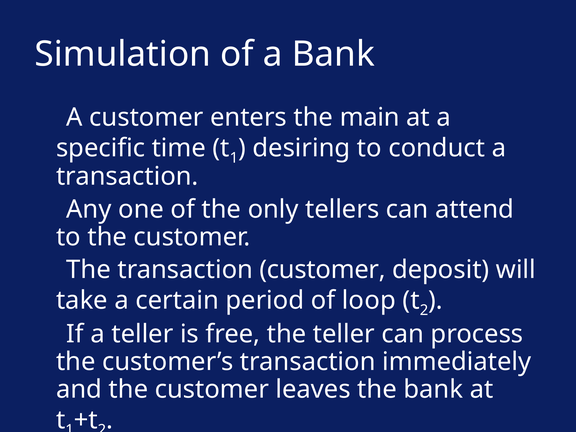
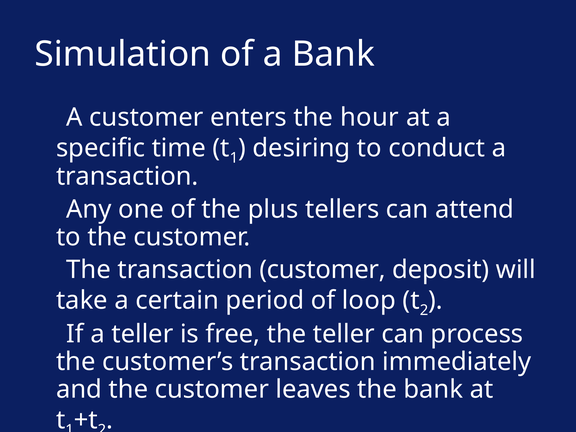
main: main -> hour (369, 117)
only: only -> plus (273, 209)
